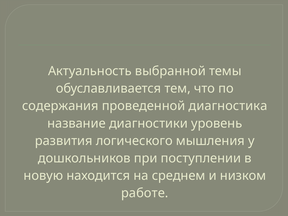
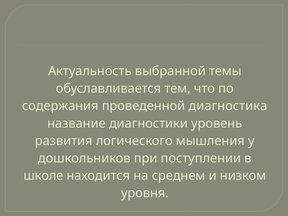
новую: новую -> школе (43, 176)
работе: работе -> уровня (145, 193)
